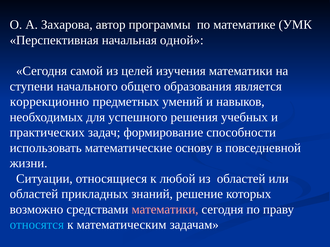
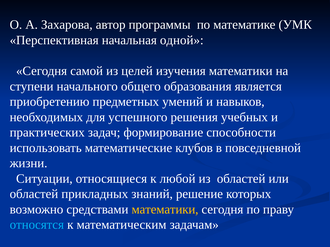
коррекционно: коррекционно -> приобретению (50, 102)
основу: основу -> клубов (194, 148)
математики colour: pink -> yellow (165, 210)
